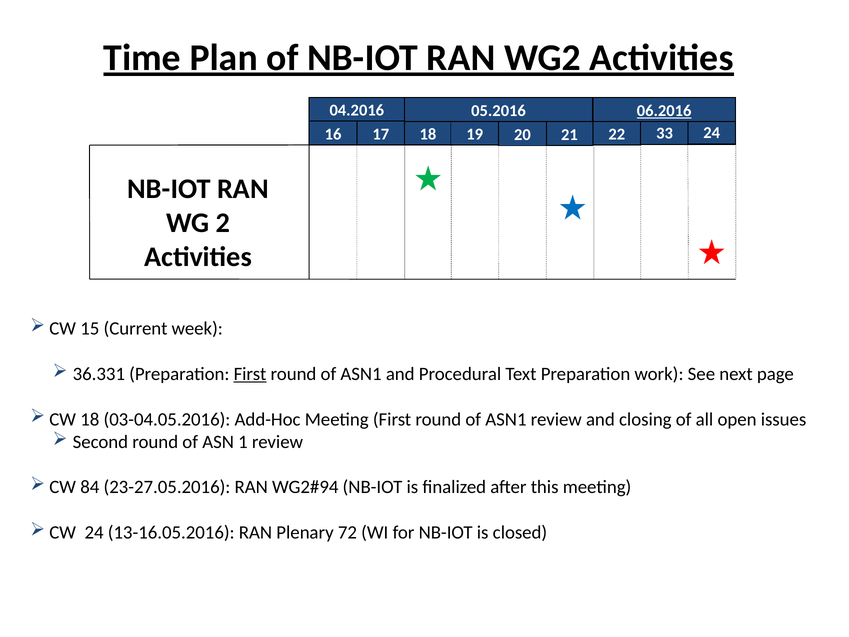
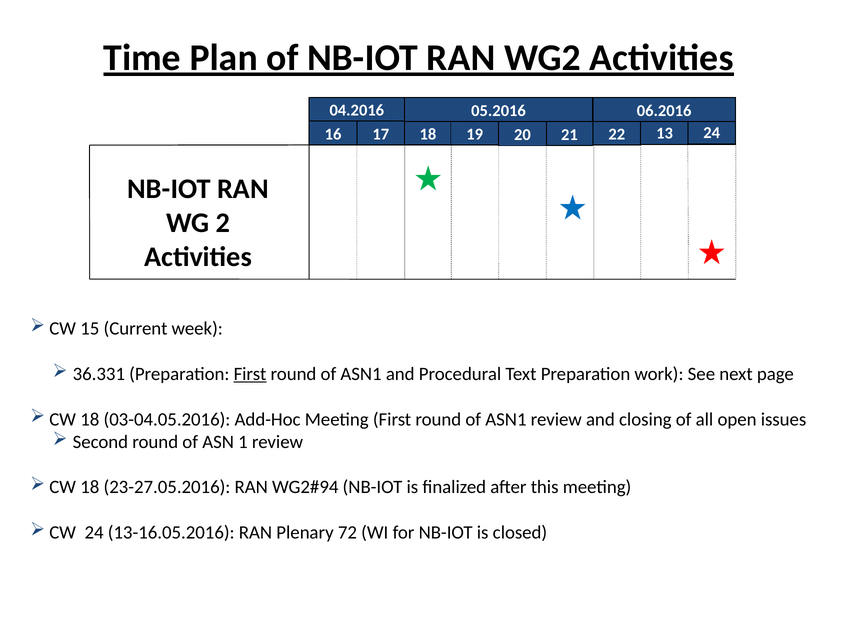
06.2016 underline: present -> none (664, 111)
33: 33 -> 13 (665, 133)
84: 84 -> 18 (90, 487)
